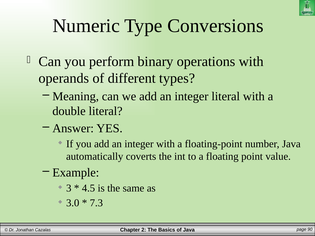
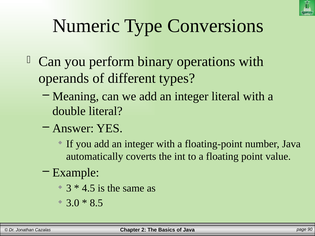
7.3: 7.3 -> 8.5 (96, 203)
